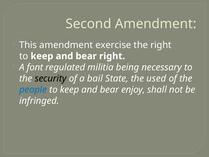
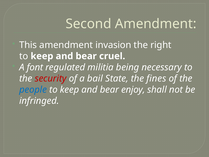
exercise: exercise -> invasion (113, 45)
bear right: right -> cruel (112, 56)
security colour: black -> red (51, 78)
used: used -> fines (156, 78)
